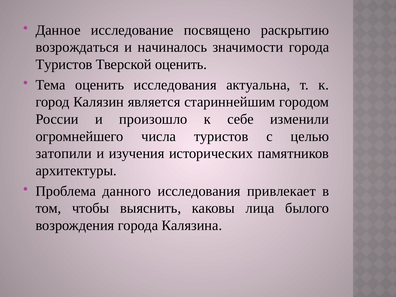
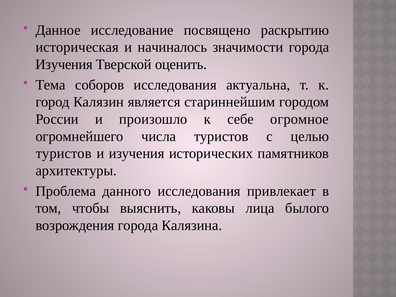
возрождаться: возрождаться -> историческая (77, 47)
Туристов: Туристов -> Изучения (64, 64)
Тема оценить: оценить -> соборов (100, 85)
изменили: изменили -> огромное (299, 119)
затопили: затопили -> туристов (64, 153)
